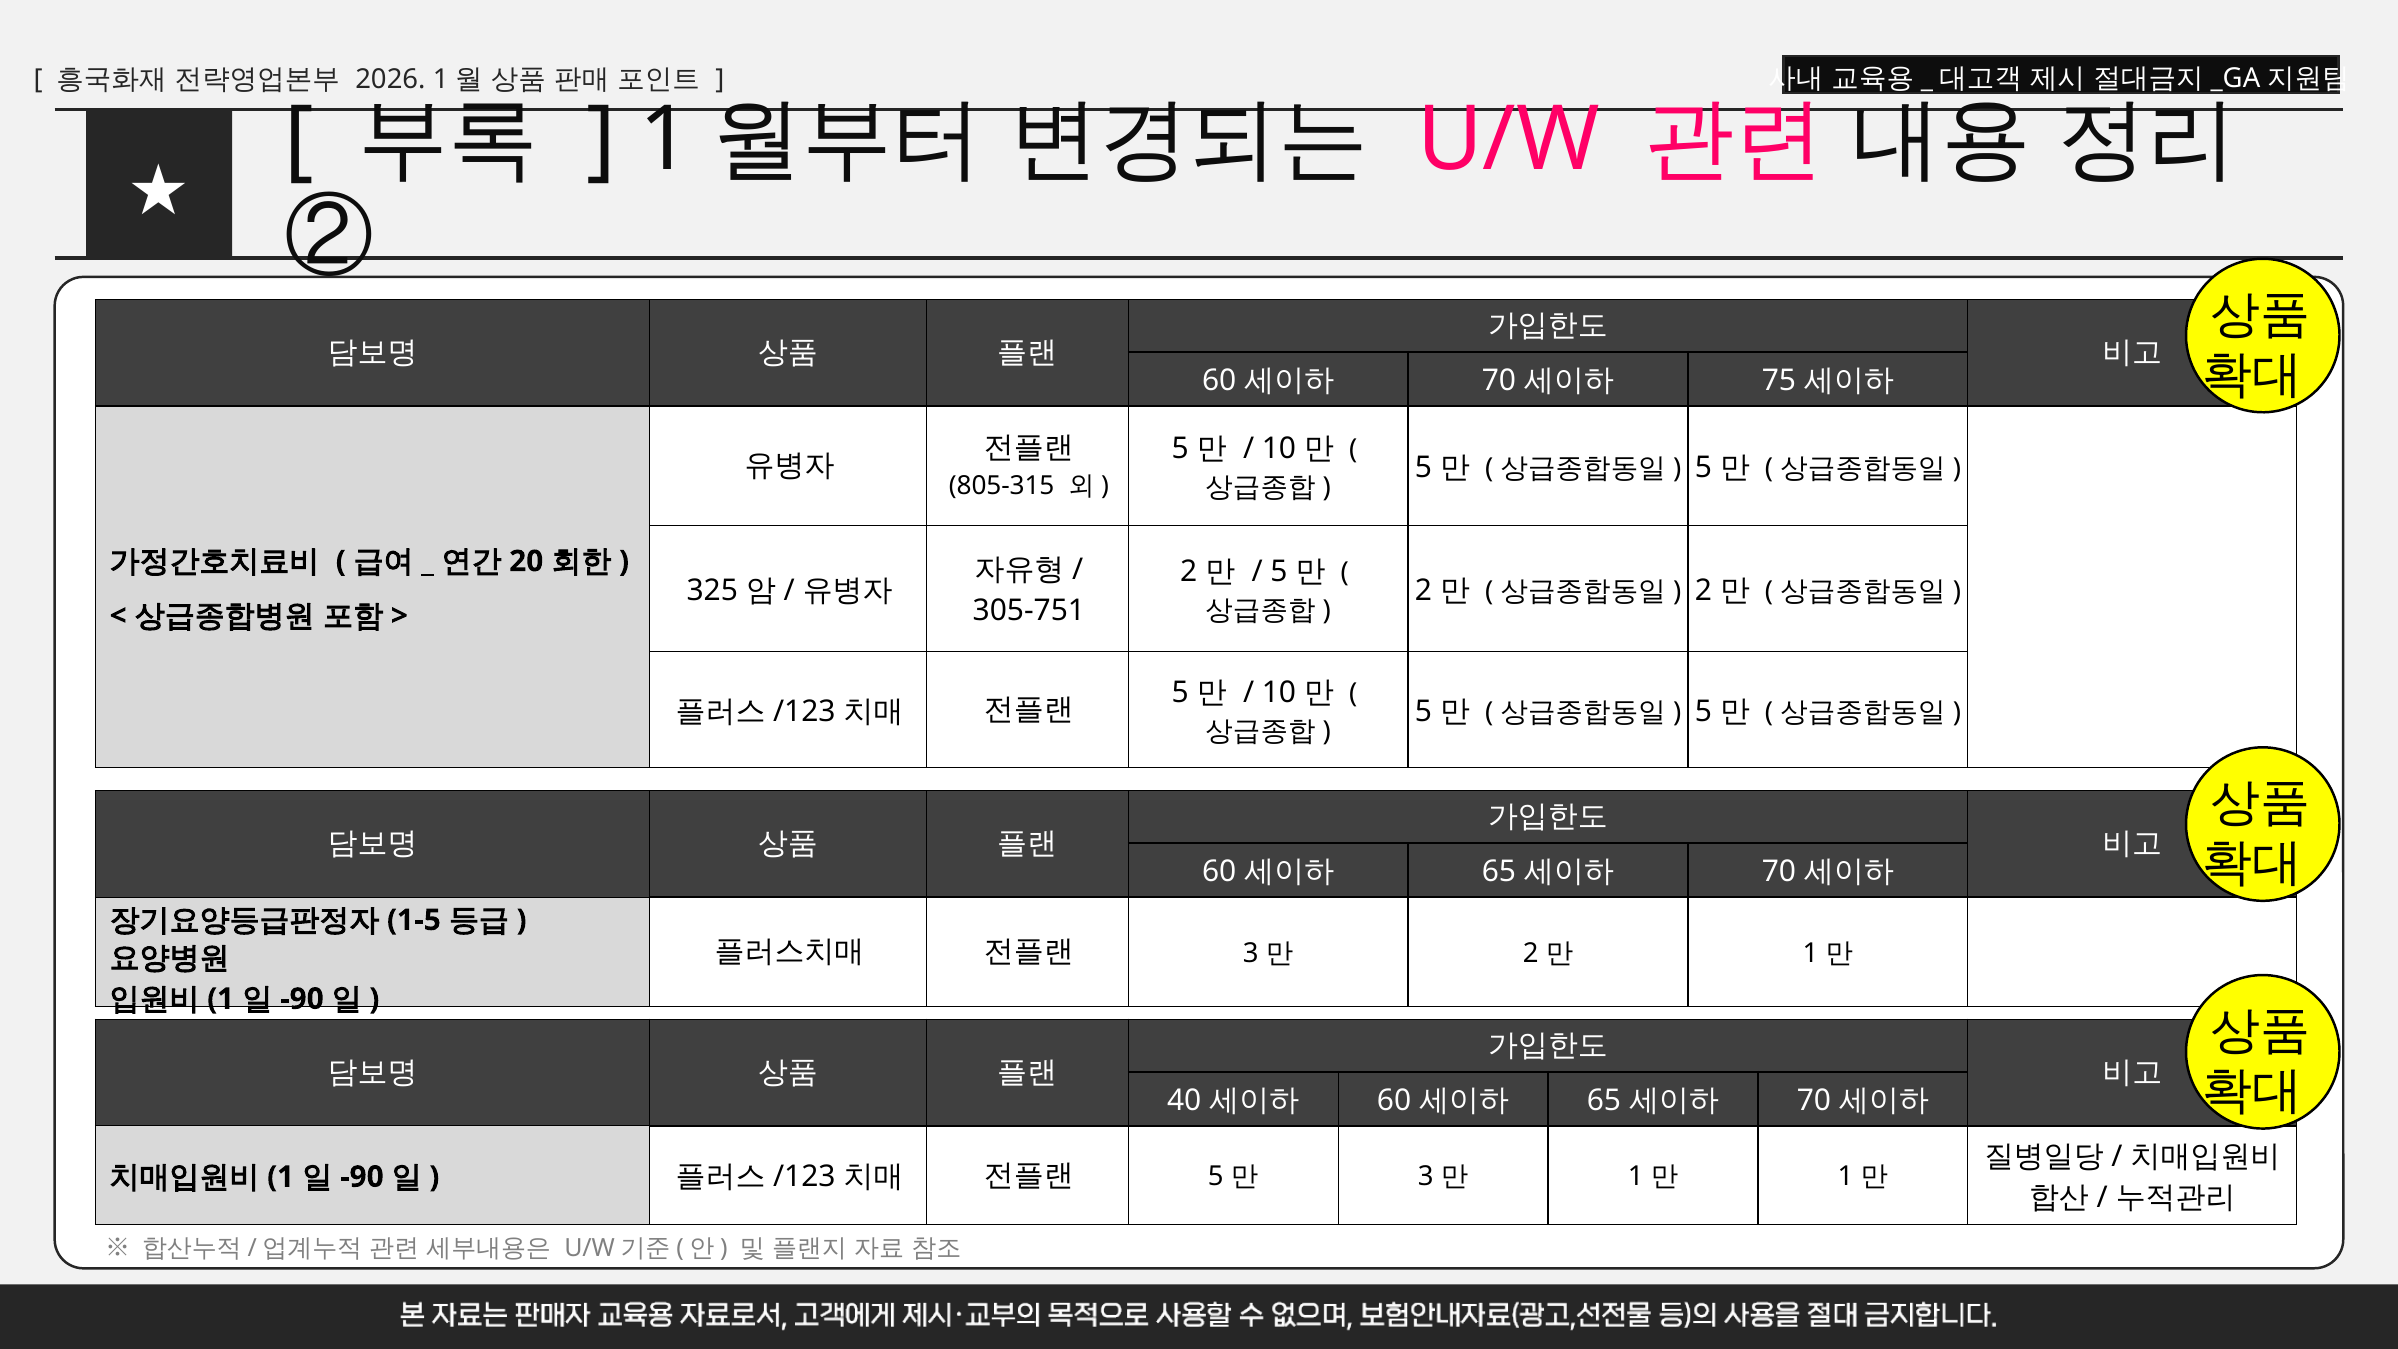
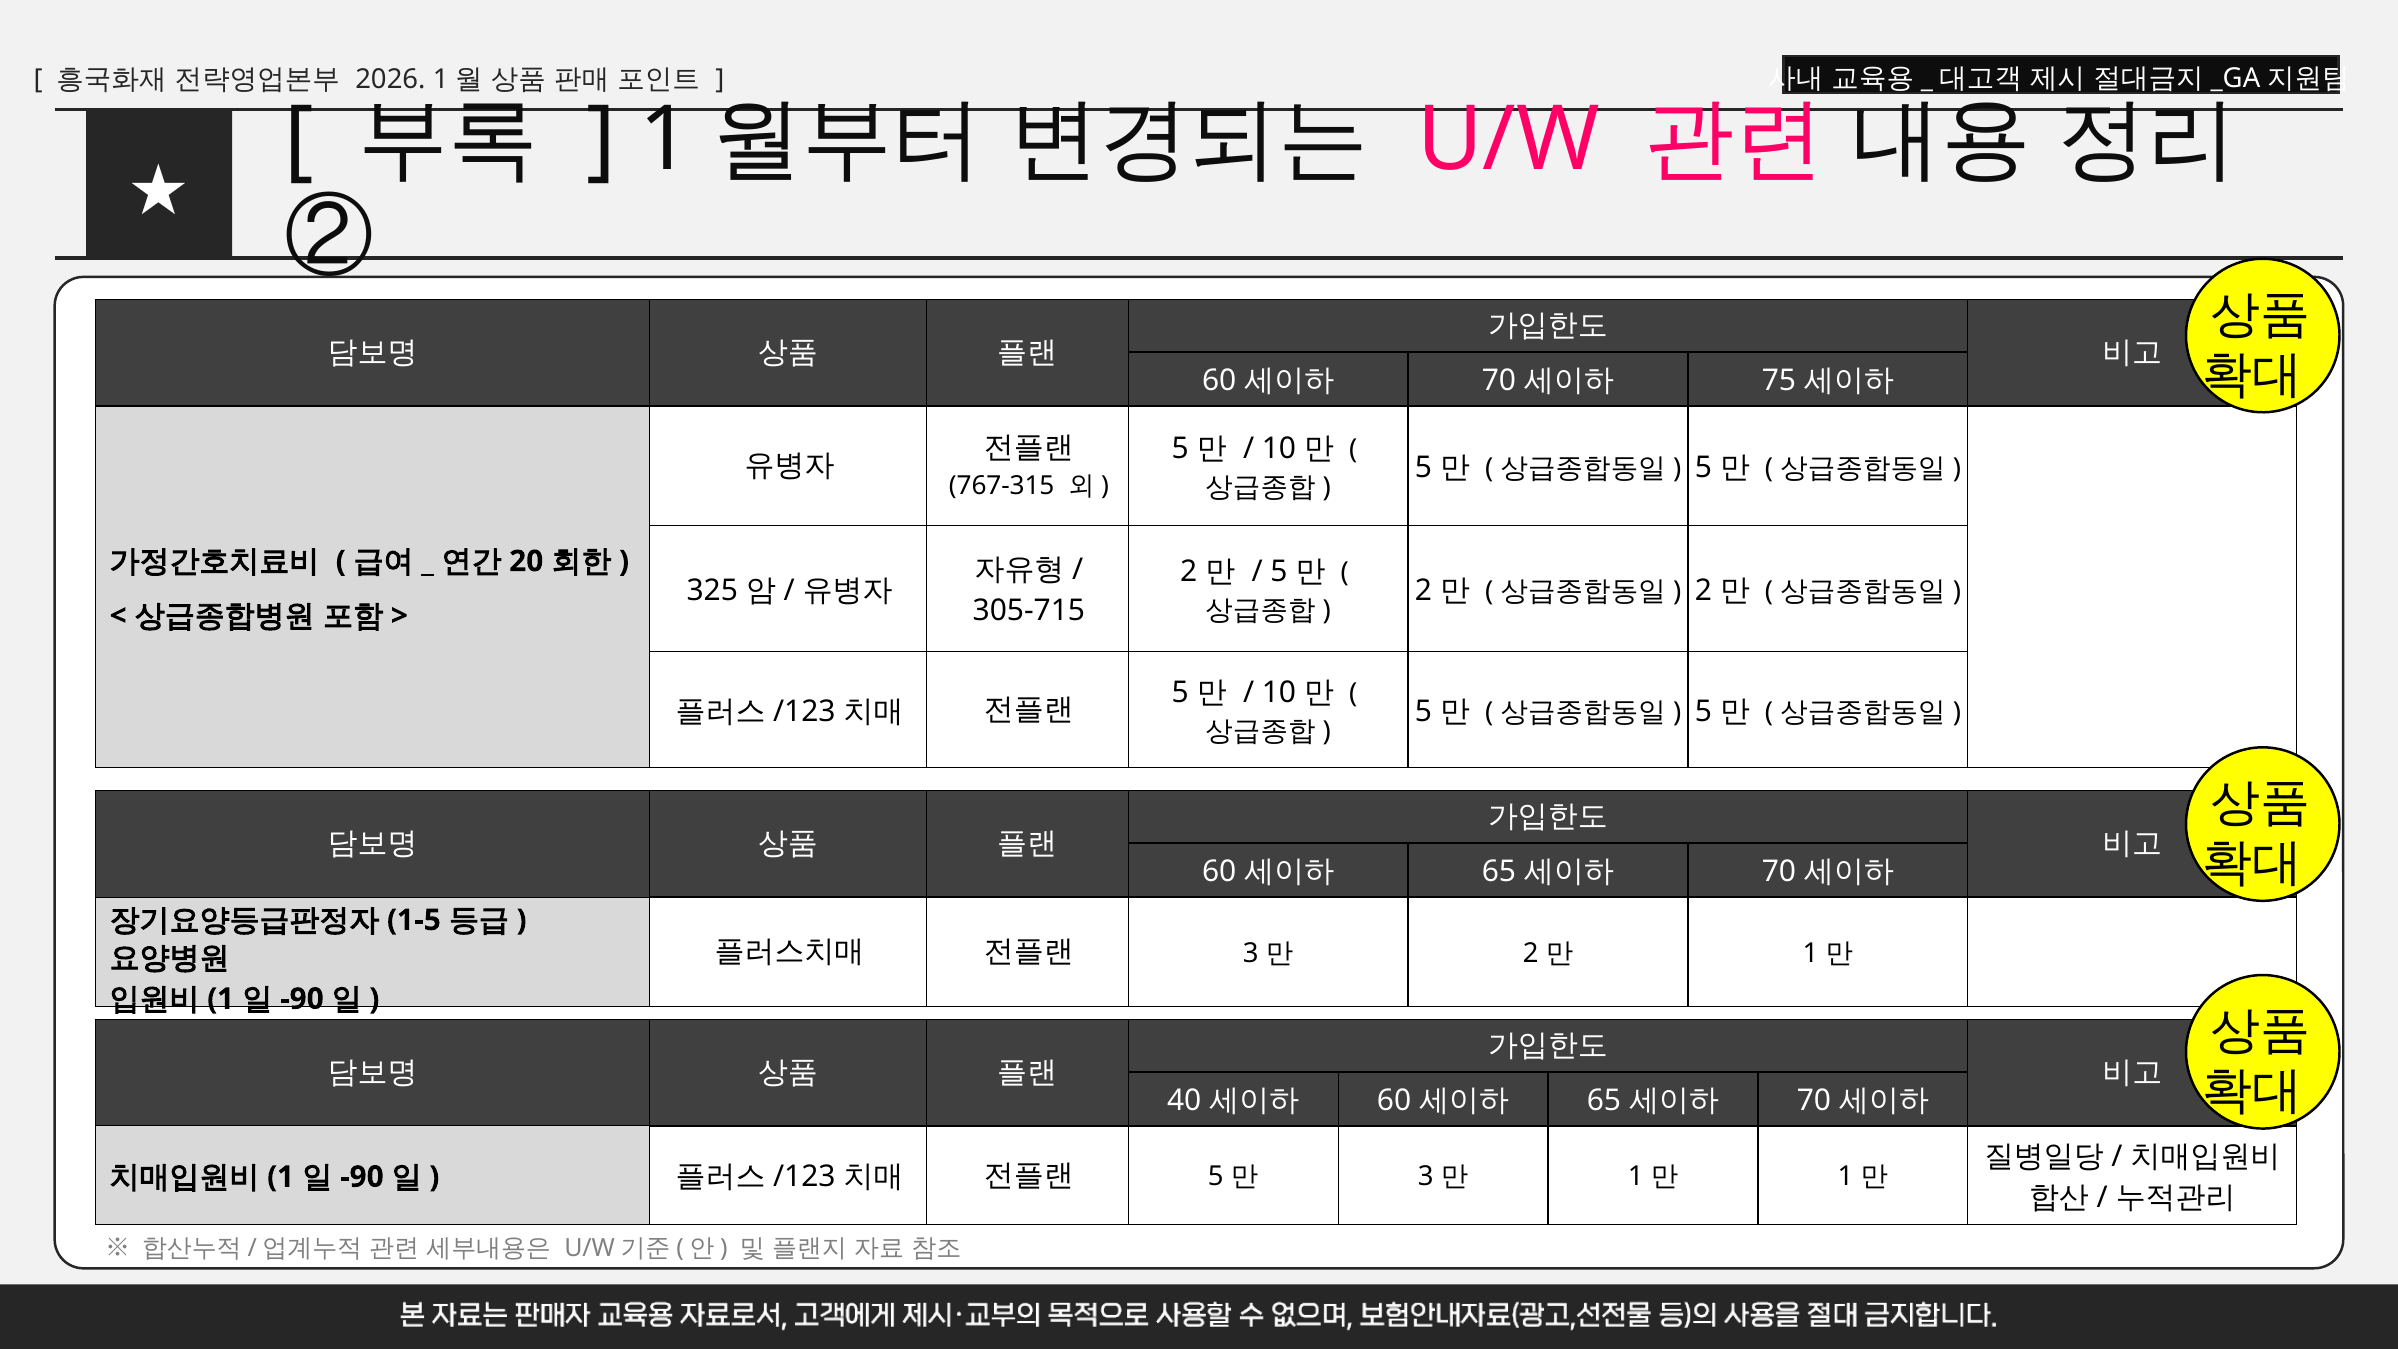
805-315: 805-315 -> 767-315 (1002, 486)
305-751: 305-751 -> 305-715 (1029, 611)
